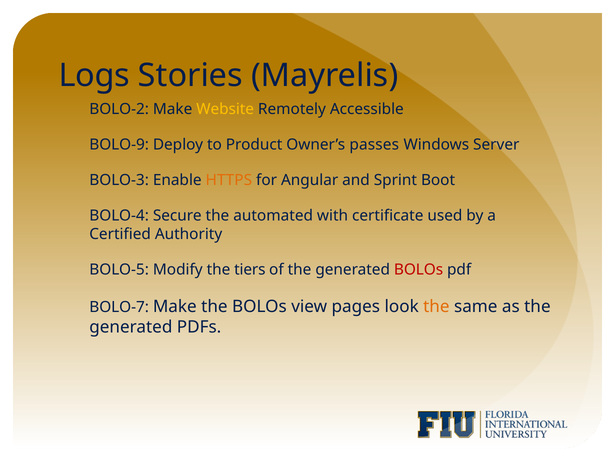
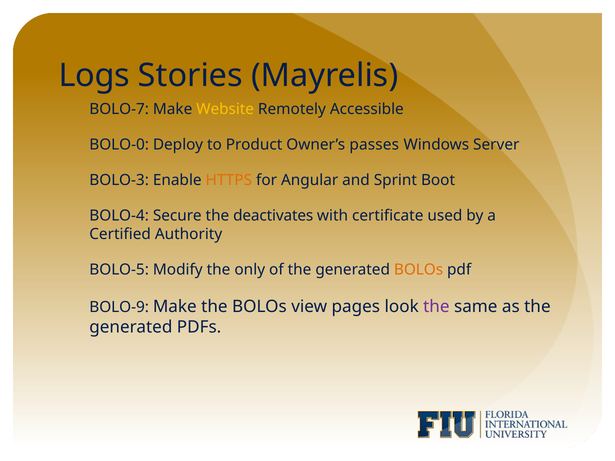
BOLO-2: BOLO-2 -> BOLO-7 (119, 109)
BOLO-9: BOLO-9 -> BOLO-0 (119, 145)
automated: automated -> deactivates (273, 216)
tiers: tiers -> only (250, 270)
BOLOs colour: red -> orange (419, 270)
BOLO-7: BOLO-7 -> BOLO-9 (119, 307)
the colour: orange -> purple (436, 307)
